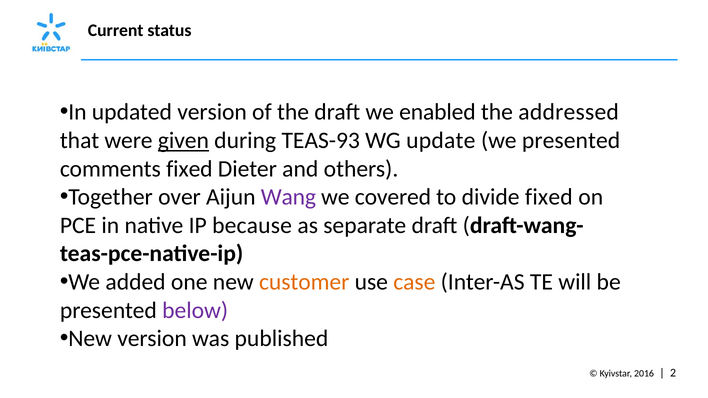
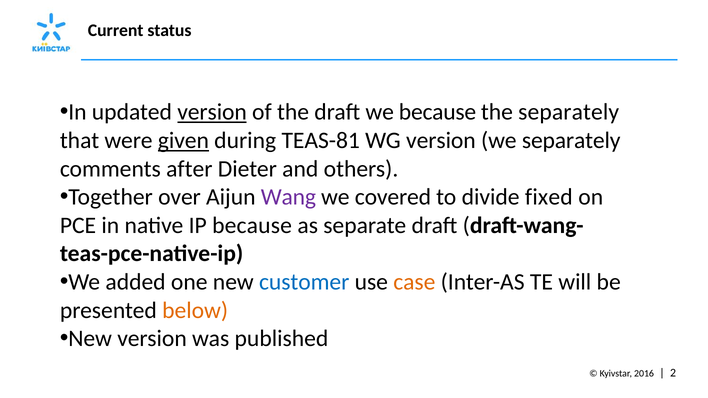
version underline: none -> present (212, 112)
we enabled: enabled -> because (438, 112)
the addressed: addressed -> separately (569, 112)
TEAS-93: TEAS-93 -> TEAS-81 (321, 141)
WG update: update -> version (441, 141)
we presented: presented -> separately (571, 141)
comments fixed: fixed -> after (189, 169)
customer colour: orange -> blue (304, 282)
below colour: purple -> orange (195, 310)
